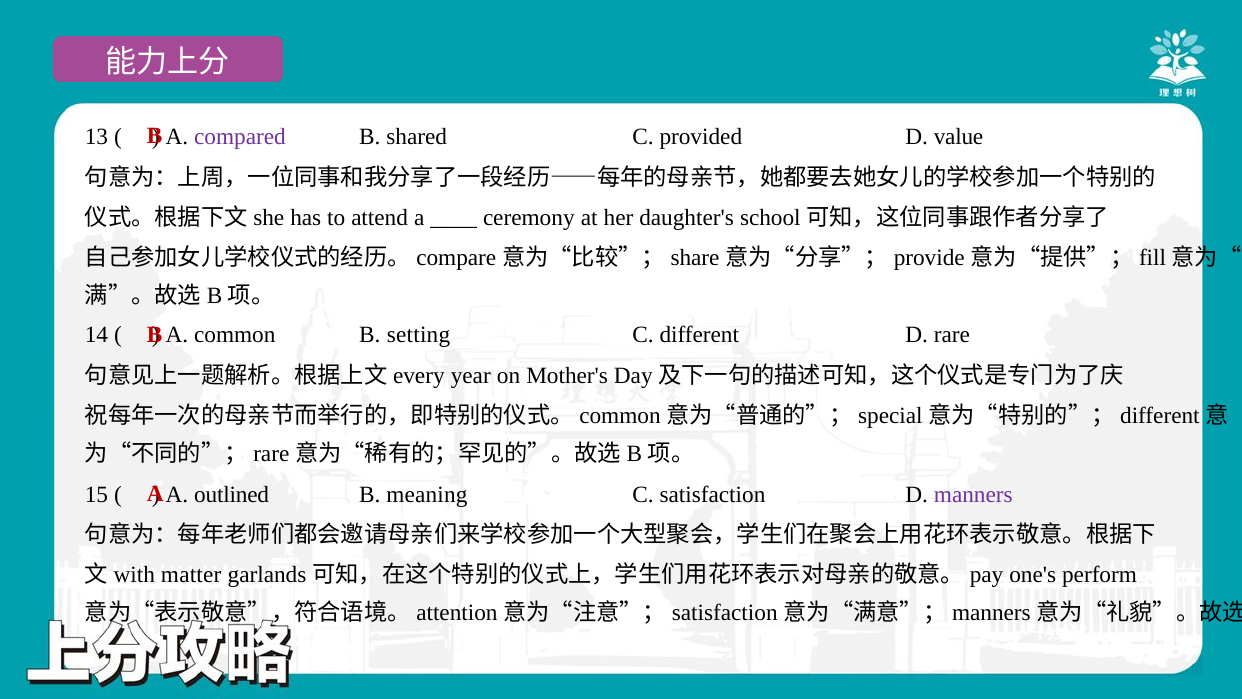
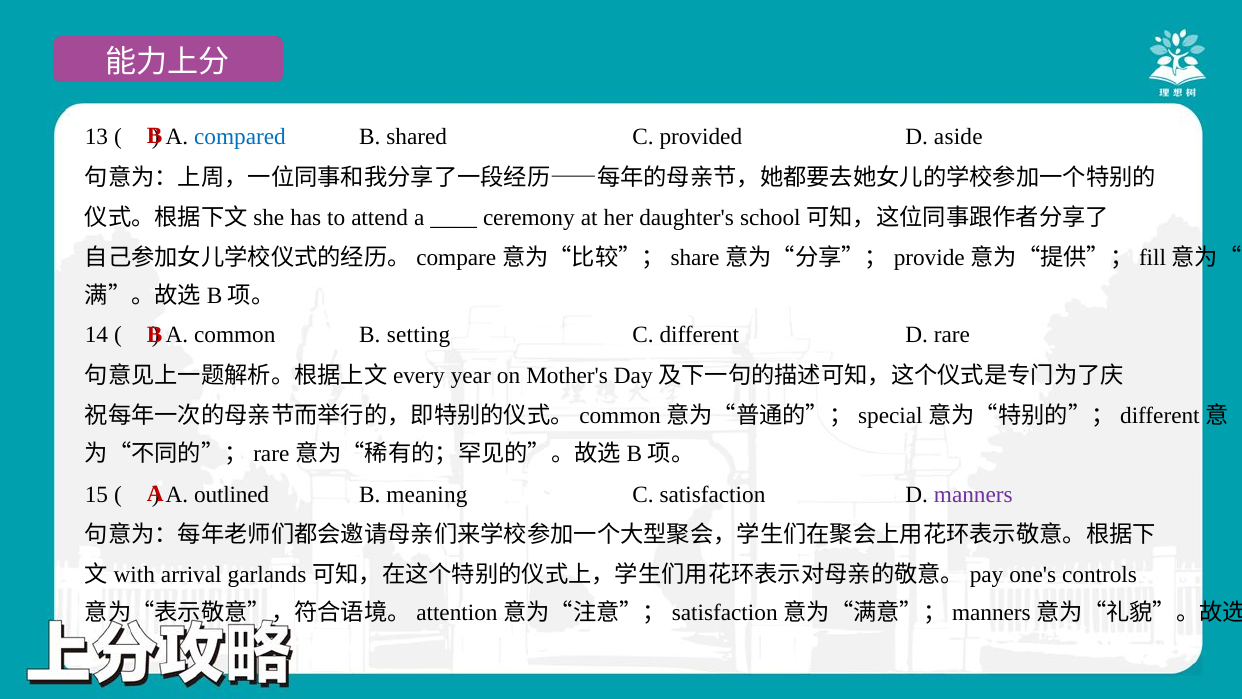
compared colour: purple -> blue (240, 136)
value: value -> aside (958, 136)
matter: matter -> arrival (191, 575)
perform: perform -> controls (1100, 575)
